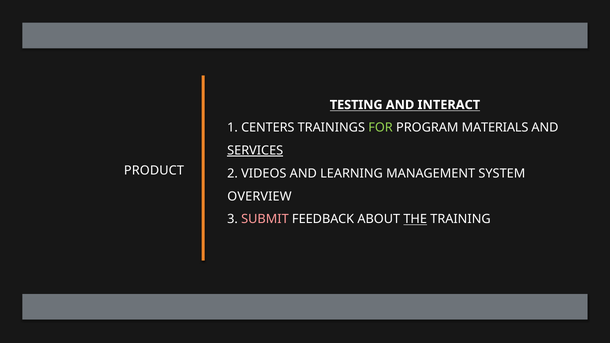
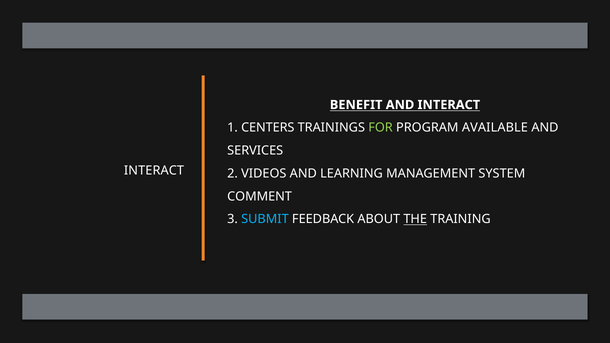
TESTING: TESTING -> BENEFIT (356, 105)
MATERIALS: MATERIALS -> AVAILABLE (495, 128)
SERVICES underline: present -> none (255, 151)
PRODUCT: PRODUCT -> INTERACT (154, 170)
OVERVIEW: OVERVIEW -> COMMENT (260, 196)
SUBMIT colour: pink -> light blue (265, 219)
